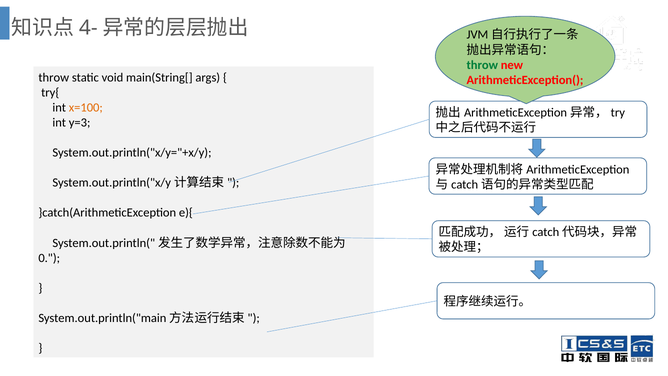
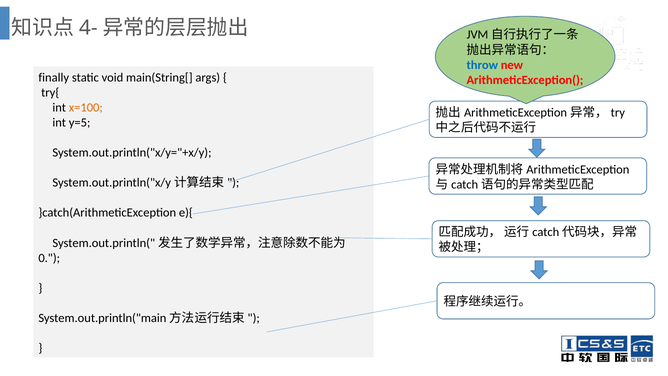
throw colour: green -> blue (482, 65)
throw: throw -> finally (54, 77)
y=3: y=3 -> y=5 (80, 123)
